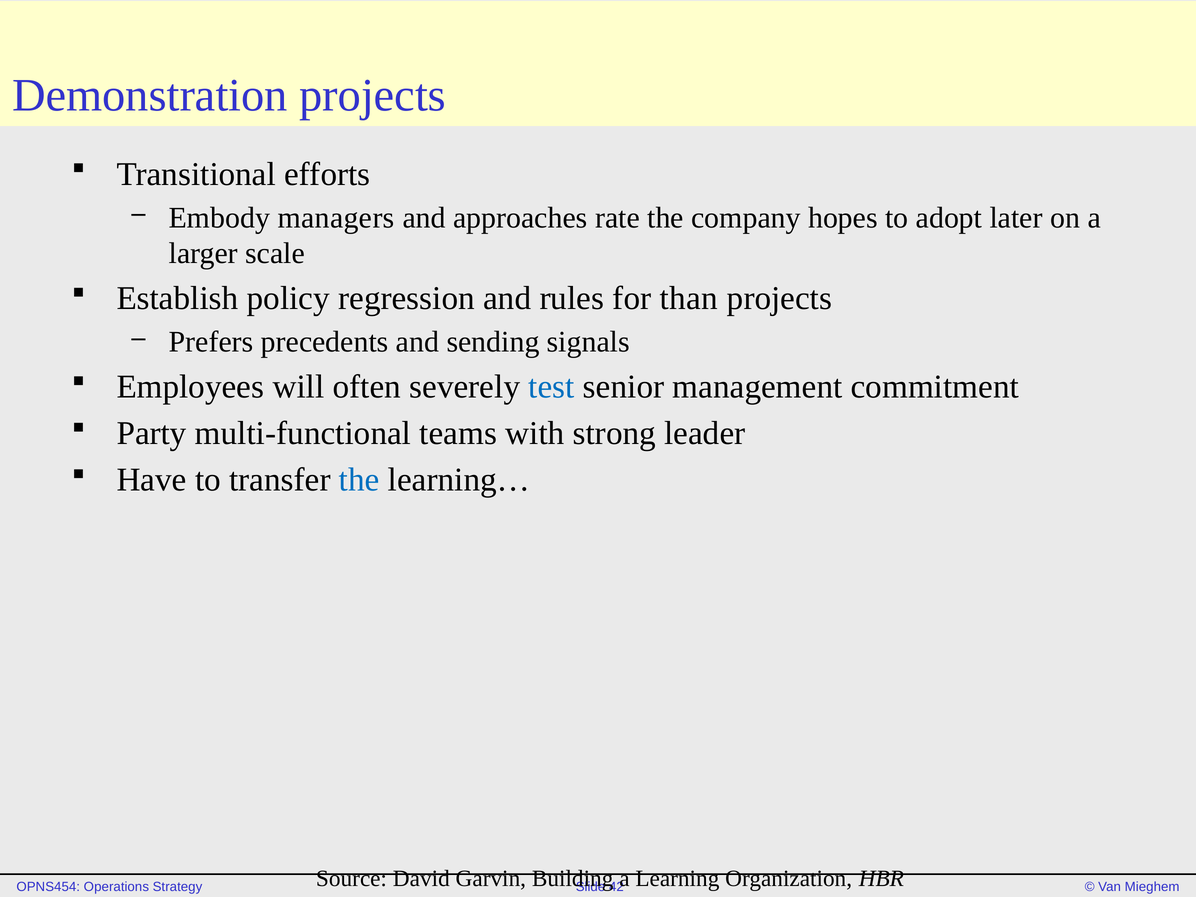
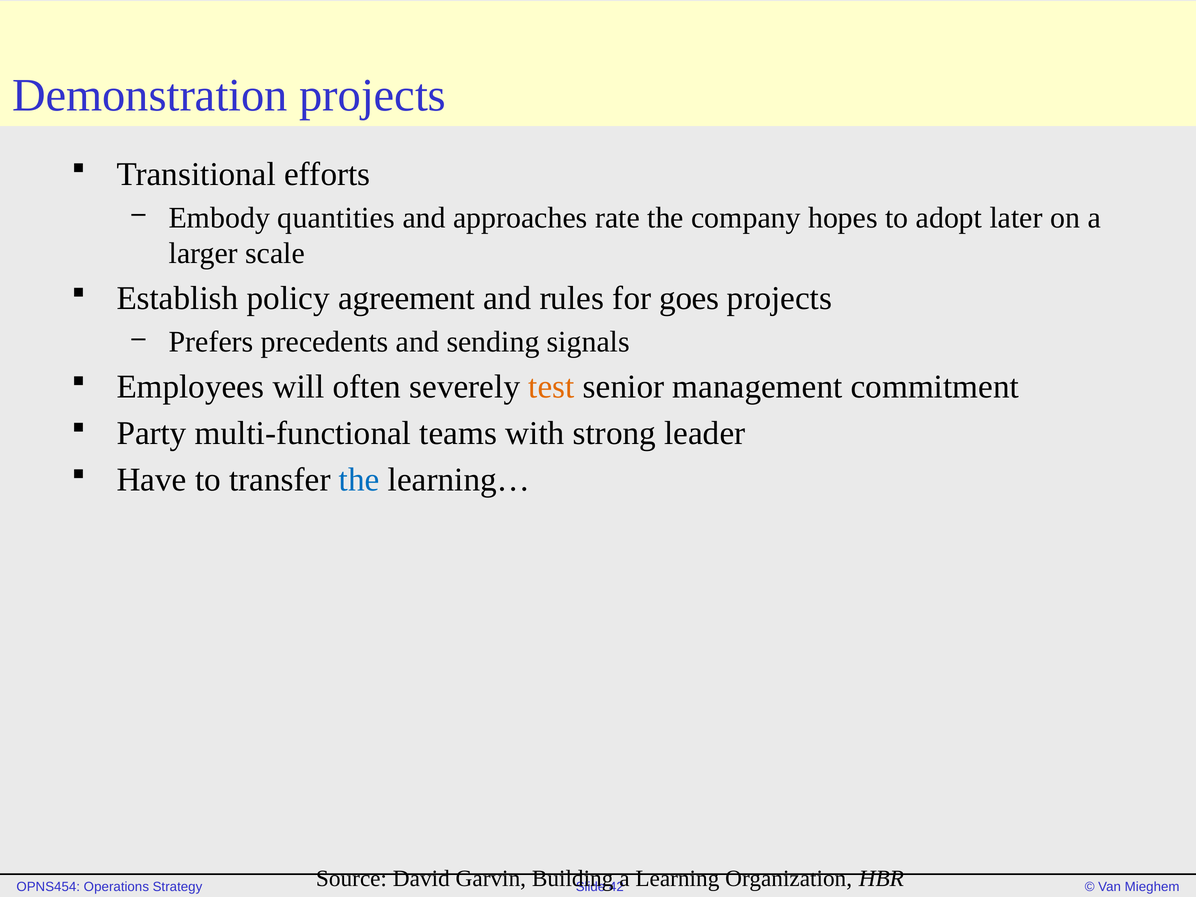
managers: managers -> quantities (336, 218)
regression: regression -> agreement (407, 298)
than: than -> goes (689, 298)
test colour: blue -> orange (551, 387)
